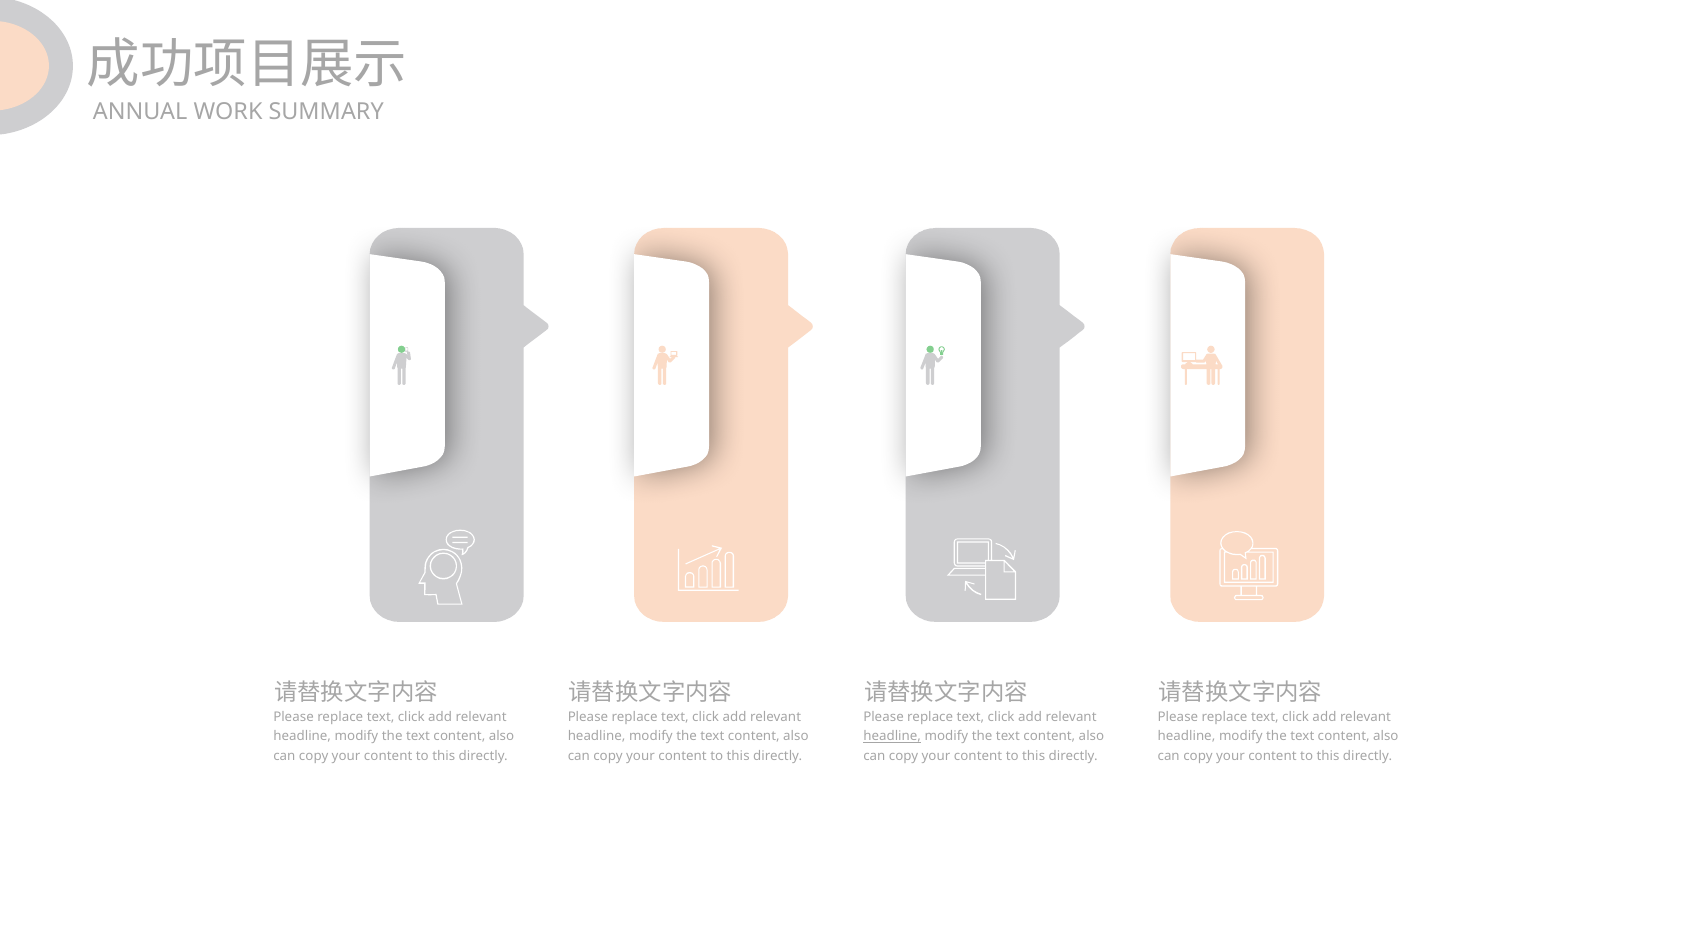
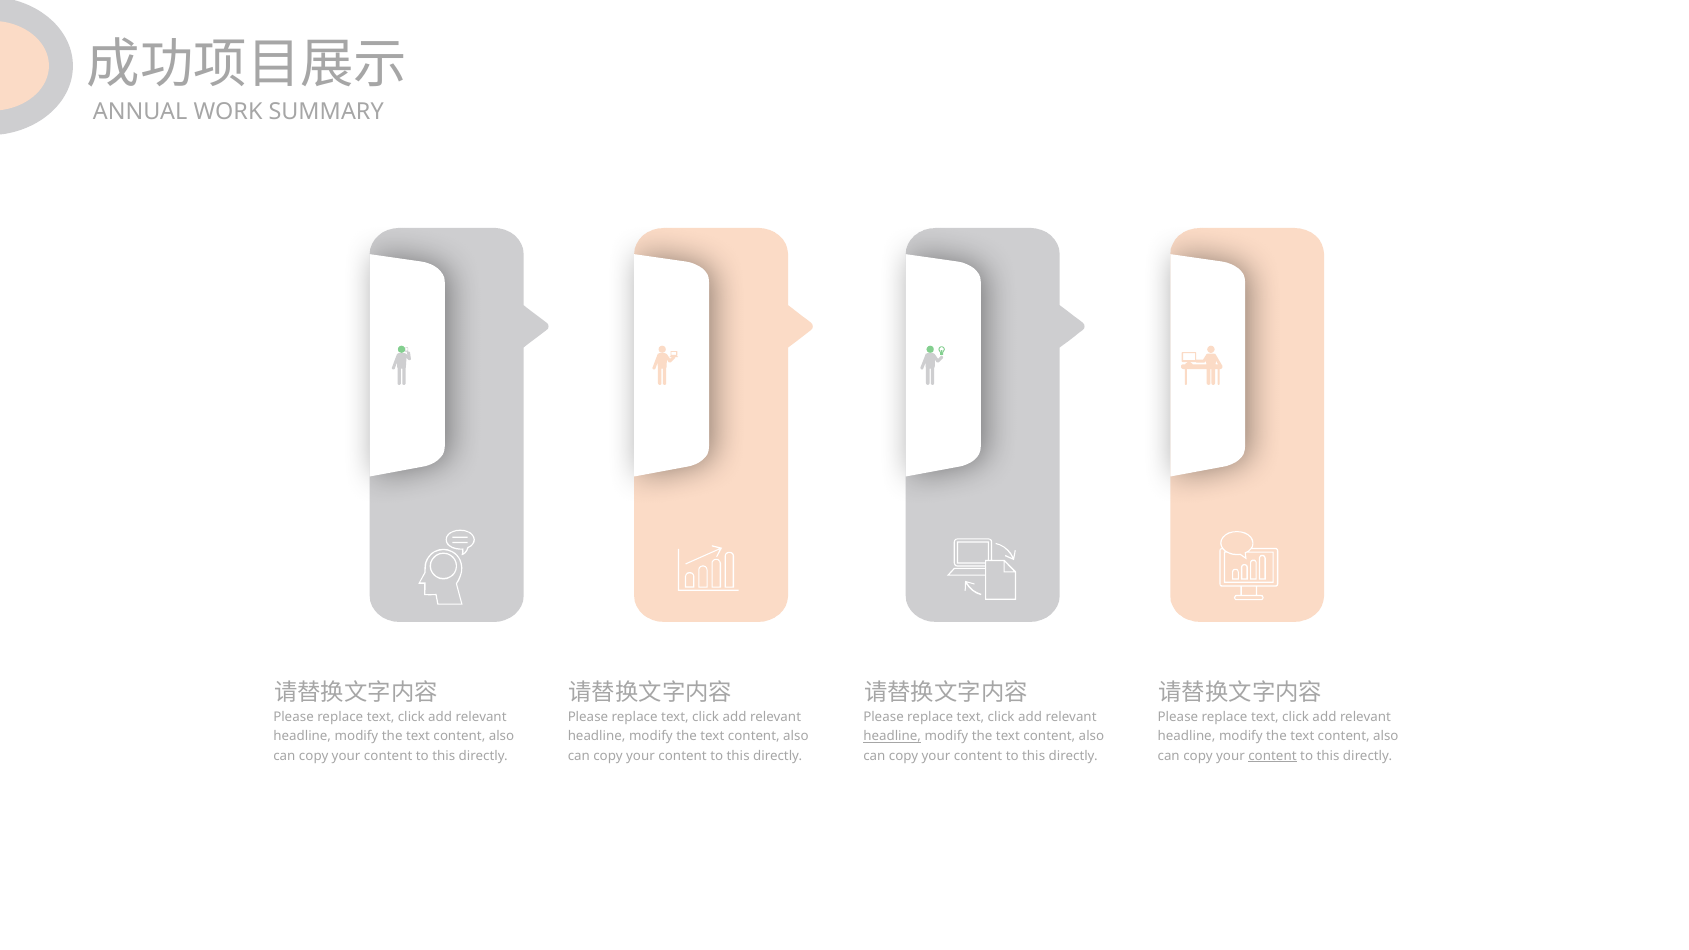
content underline: none -> present (1272, 756)
